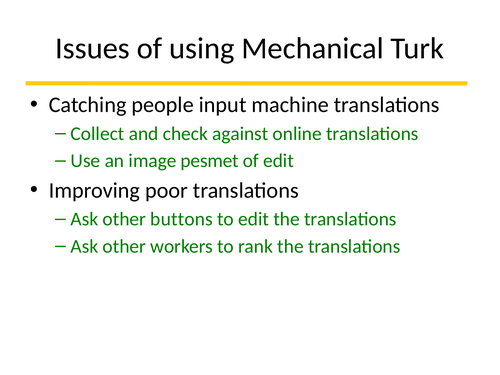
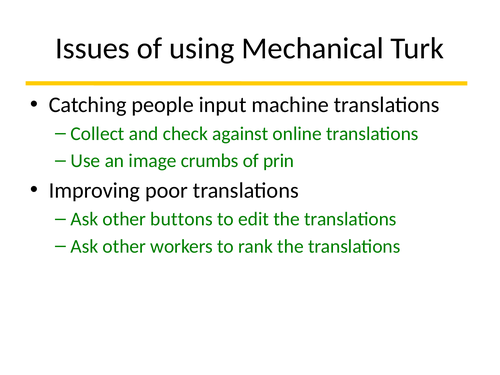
pesmet: pesmet -> crumbs (210, 161)
of edit: edit -> prin (279, 161)
